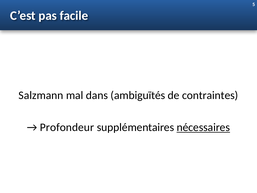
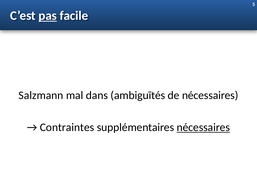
pas underline: none -> present (48, 16)
de contraintes: contraintes -> nécessaires (210, 95)
Profondeur: Profondeur -> Contraintes (67, 127)
